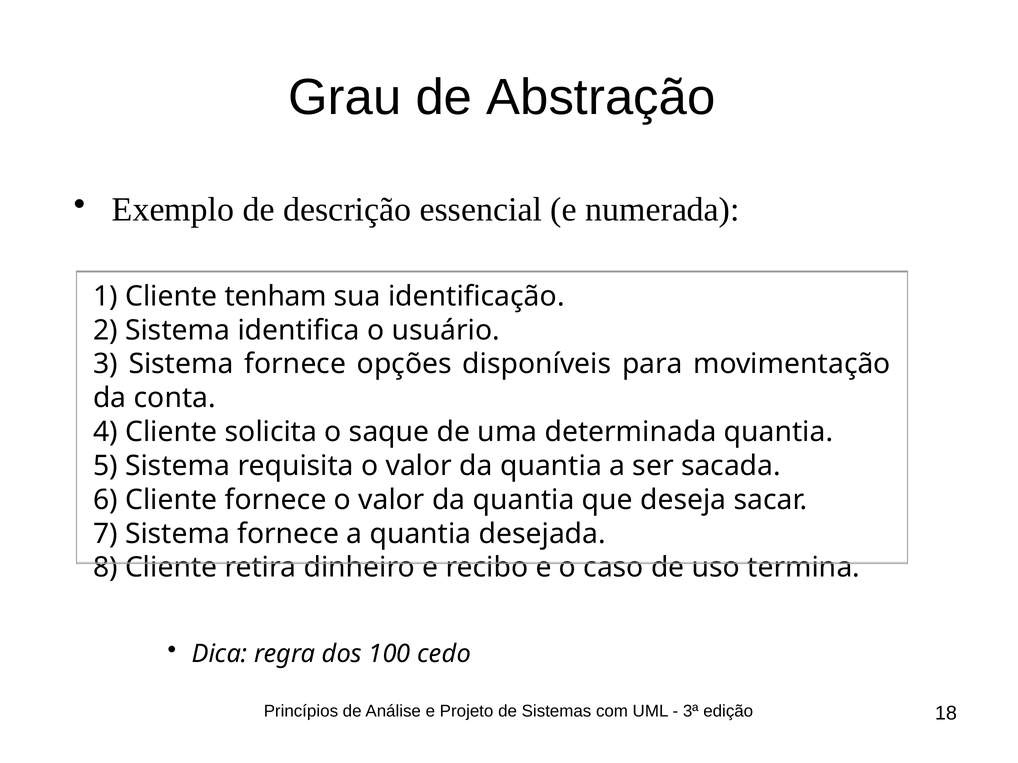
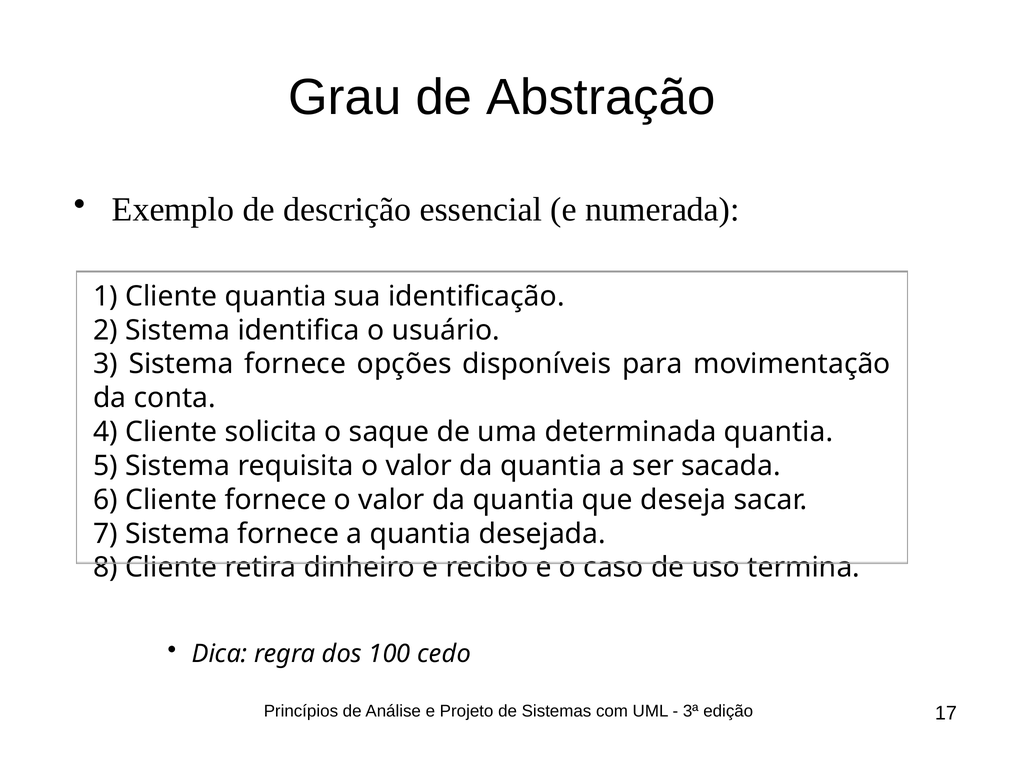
Cliente tenham: tenham -> quantia (276, 296)
18: 18 -> 17 (946, 714)
